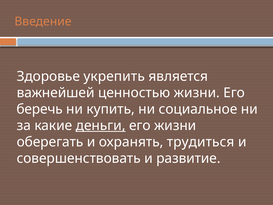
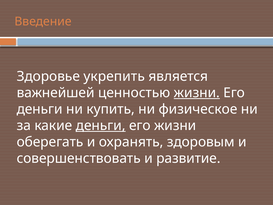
жизни underline: none -> present (197, 93)
беречь: беречь -> деньги (40, 109)
социальное: социальное -> физическое (198, 109)
трудиться: трудиться -> здоровым (201, 142)
